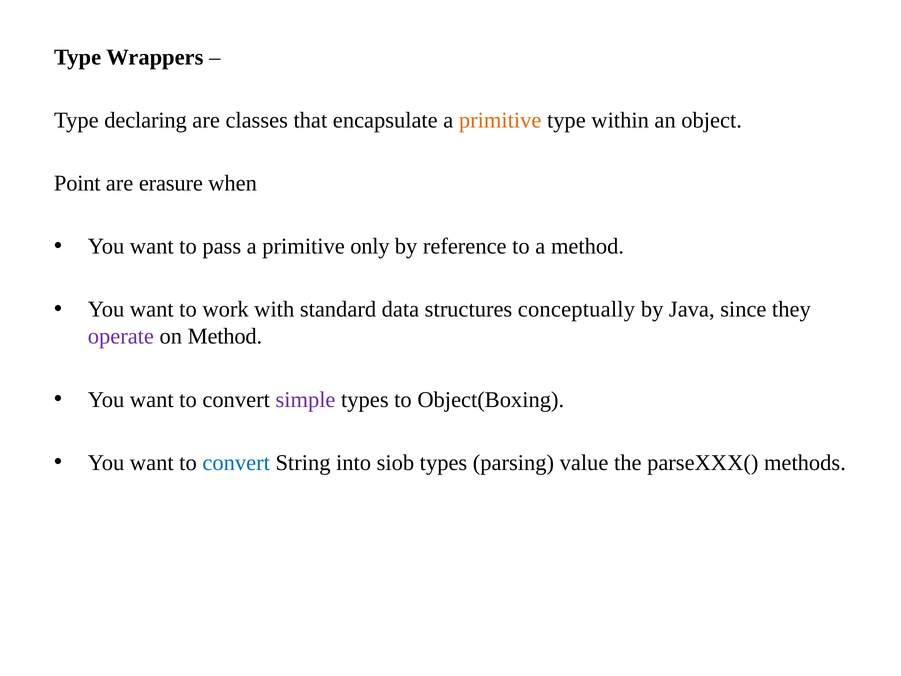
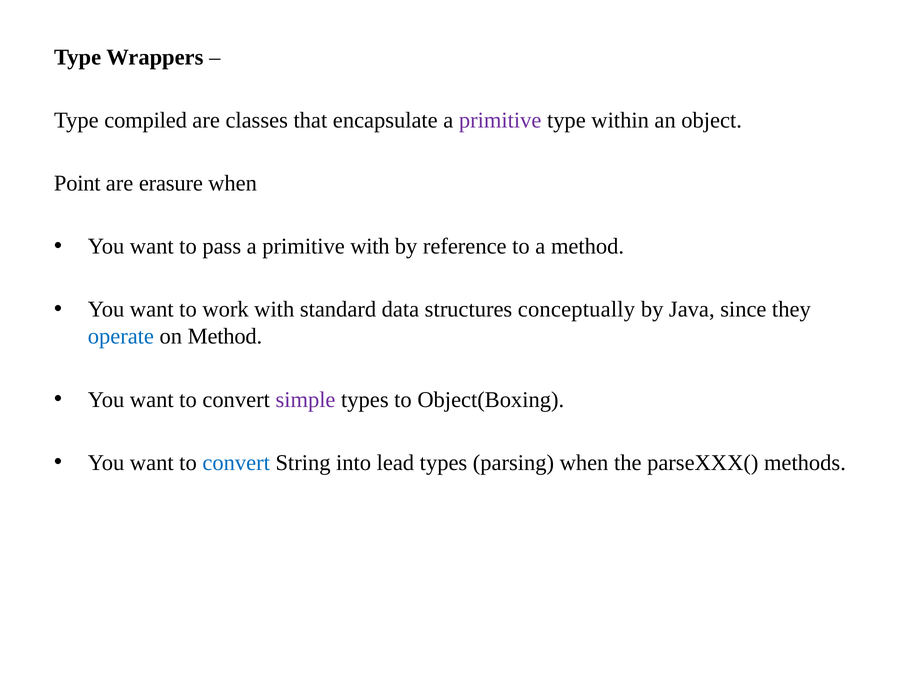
declaring: declaring -> compiled (146, 120)
primitive colour: orange -> purple (500, 120)
primitive only: only -> with (370, 246)
operate colour: purple -> blue (121, 336)
siob: siob -> lead (395, 463)
parsing value: value -> when (584, 463)
